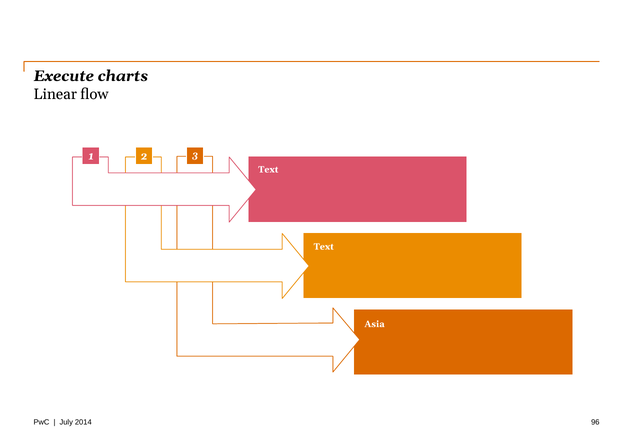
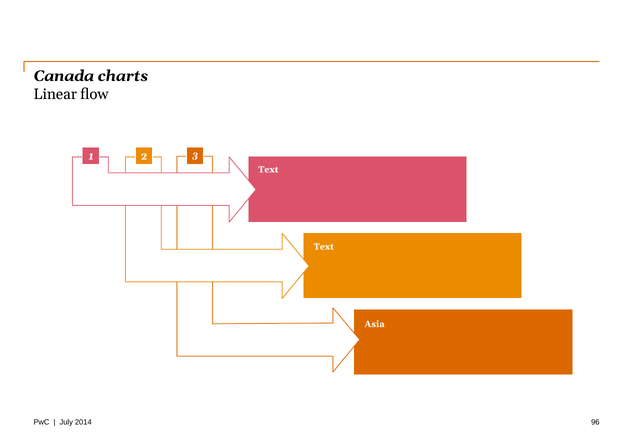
Execute: Execute -> Canada (64, 76)
